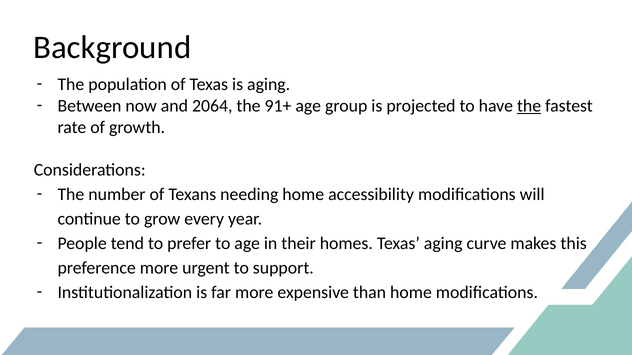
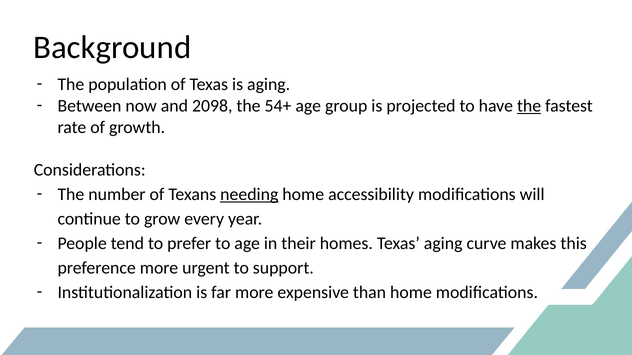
2064: 2064 -> 2098 (212, 106)
91+: 91+ -> 54+ (278, 106)
needing underline: none -> present (249, 195)
